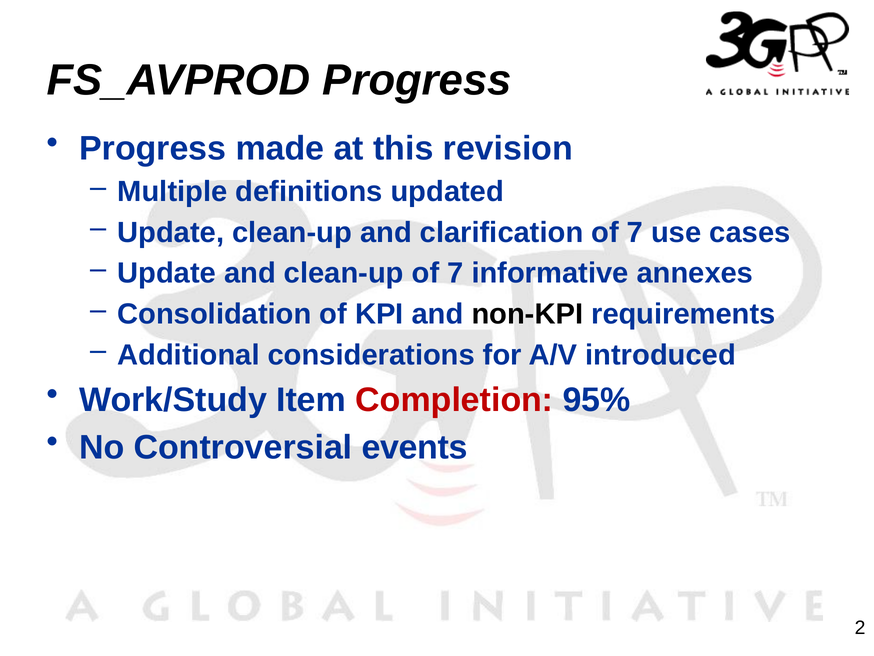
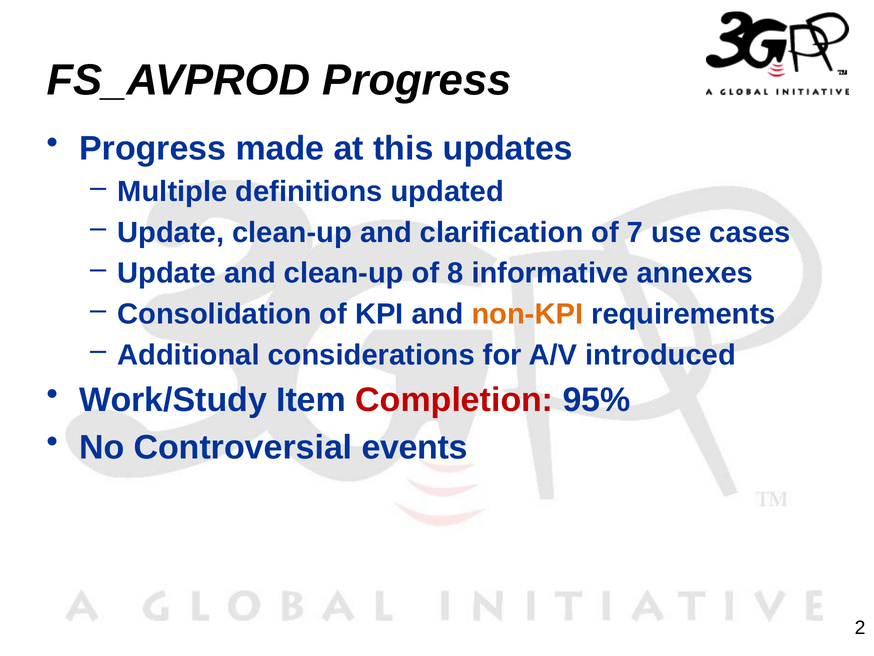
revision: revision -> updates (508, 148)
clean-up of 7: 7 -> 8 (455, 273)
non-KPI colour: black -> orange (527, 314)
